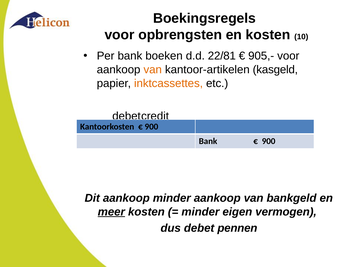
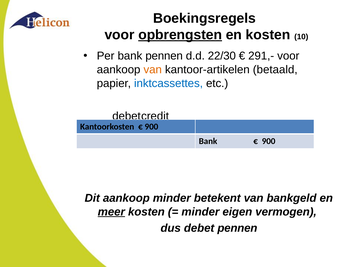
opbrengsten underline: none -> present (180, 35)
bank boeken: boeken -> pennen (164, 56)
22/81: 22/81 -> 22/30 (222, 56)
905,-: 905,- -> 291,- (261, 56)
kasgeld: kasgeld -> betaald (275, 70)
inktcassettes colour: orange -> blue (168, 83)
minder aankoop: aankoop -> betekent (217, 198)
